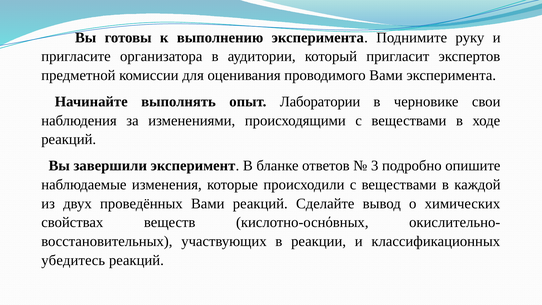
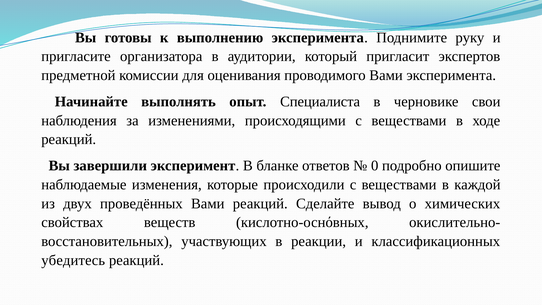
Лаборатории: Лаборатории -> Специалиста (320, 102)
3: 3 -> 0 (375, 166)
